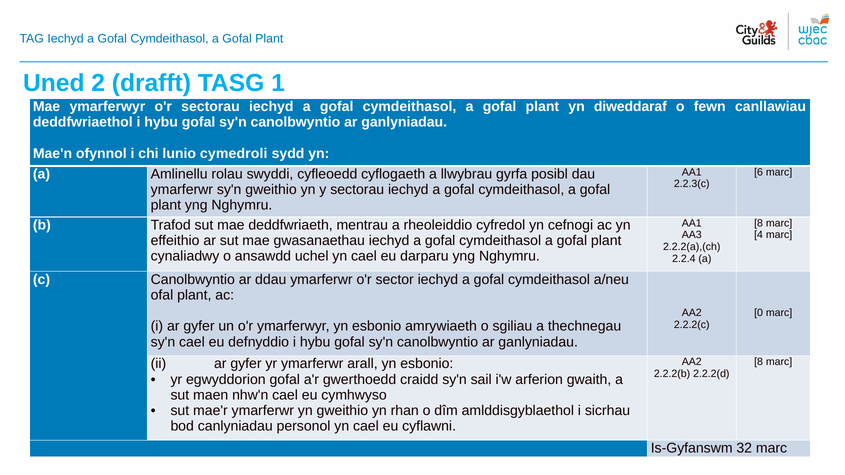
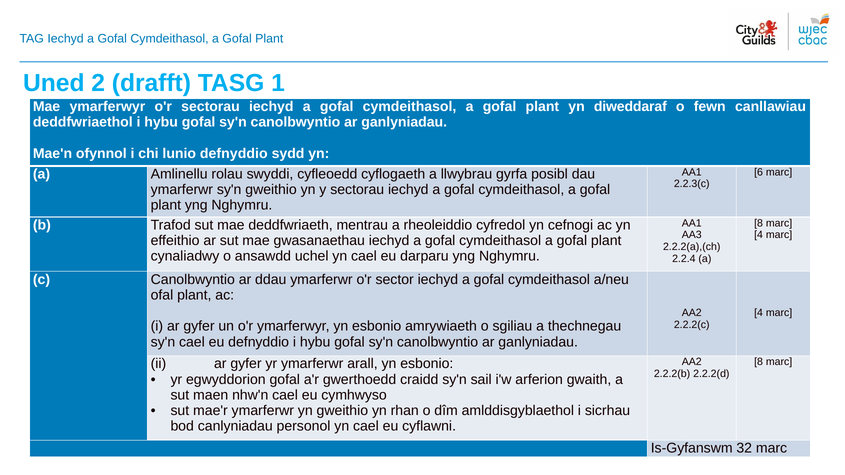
lunio cymedroli: cymedroli -> defnyddio (234, 154)
0: 0 -> 4 (759, 313)
